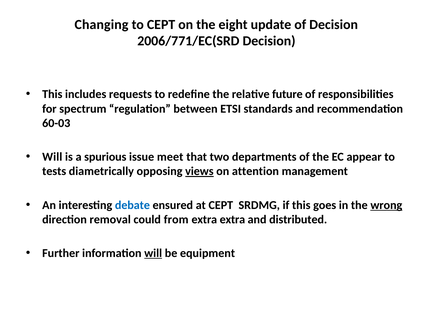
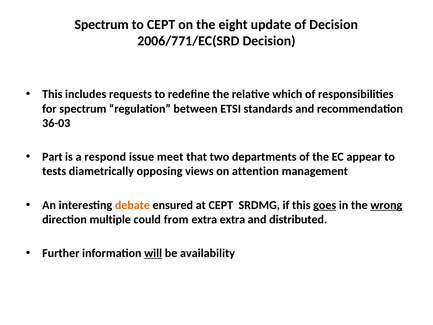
Changing: Changing -> Spectrum (102, 24)
future: future -> which (287, 94)
60-03: 60-03 -> 36-03 (56, 123)
Will: Will -> Part (52, 157)
spurious: spurious -> respond (105, 157)
views underline: present -> none (199, 171)
debate colour: blue -> orange (132, 205)
goes underline: none -> present (325, 205)
removal: removal -> multiple (110, 219)
equipment: equipment -> availability (208, 253)
